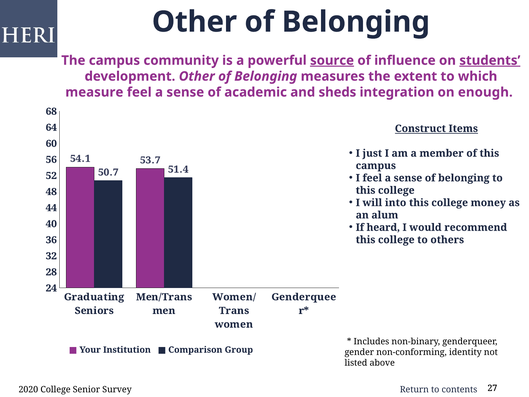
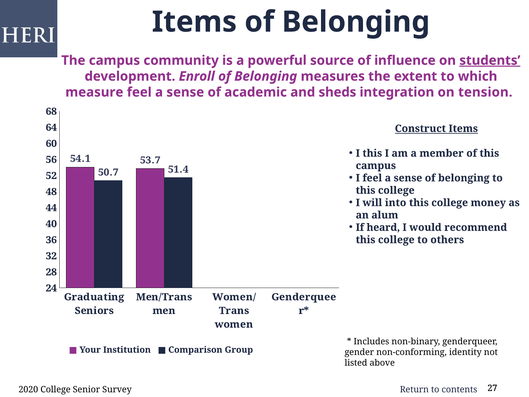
Other: Other -> Items (194, 22)
source underline: present -> none (332, 60)
development Other: Other -> Enroll (197, 76)
enough: enough -> tension (485, 92)
I just: just -> this (372, 153)
